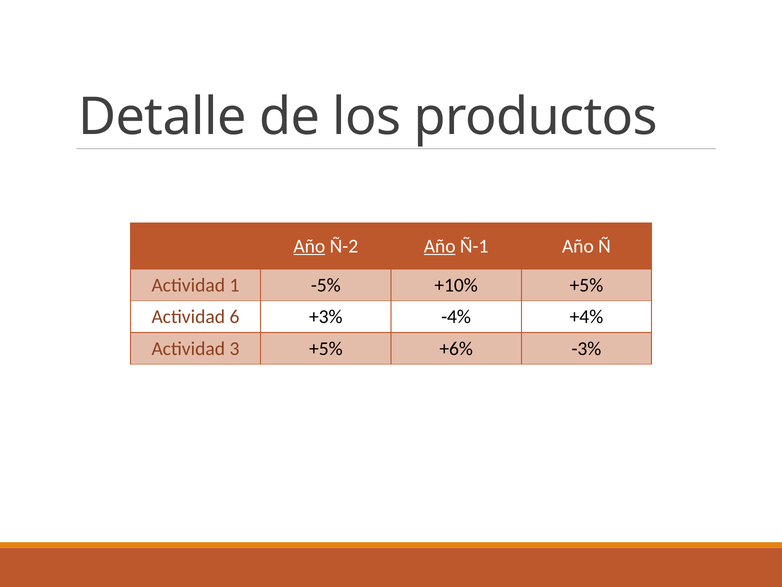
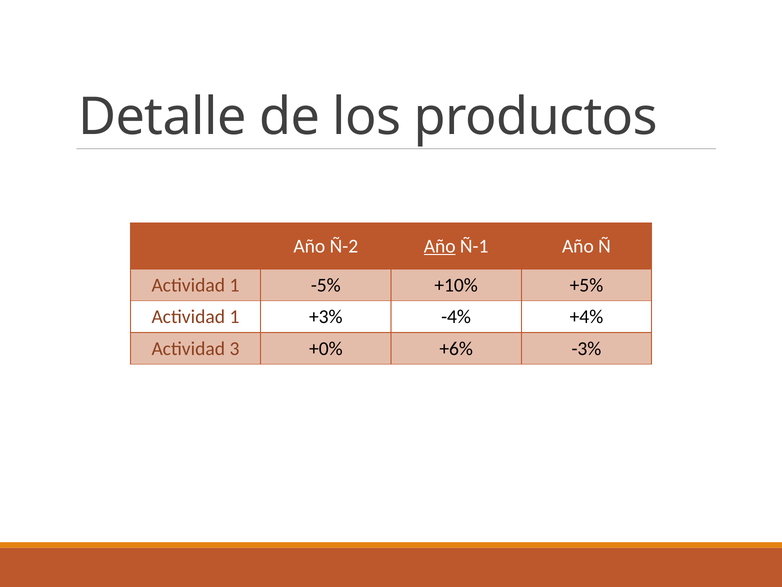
Año underline: present -> none (309, 246)
6: 6 -> 1 (234, 317)
3 +5%: +5% -> +0% (326, 348)
